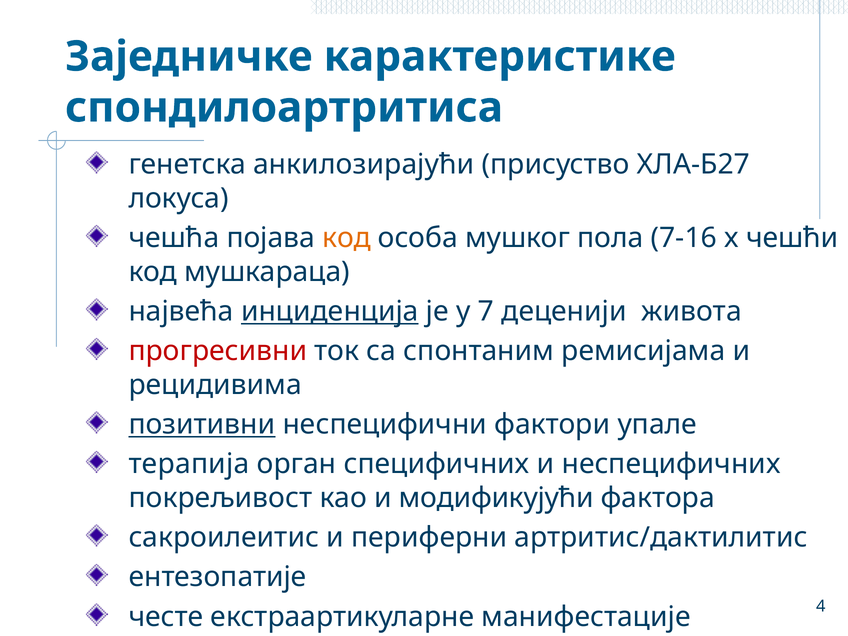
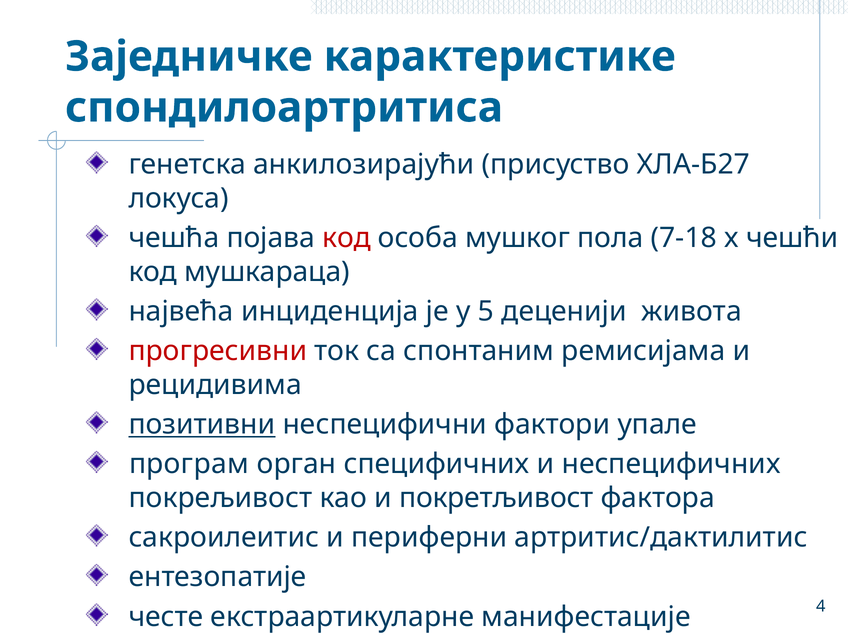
код colour: orange -> red (347, 238)
7-16: 7-16 -> 7-18 (684, 238)
инциденција underline: present -> none (330, 311)
7: 7 -> 5 (486, 311)
терапија: терапија -> програм (189, 464)
модификујући: модификујући -> покретљивост (496, 498)
